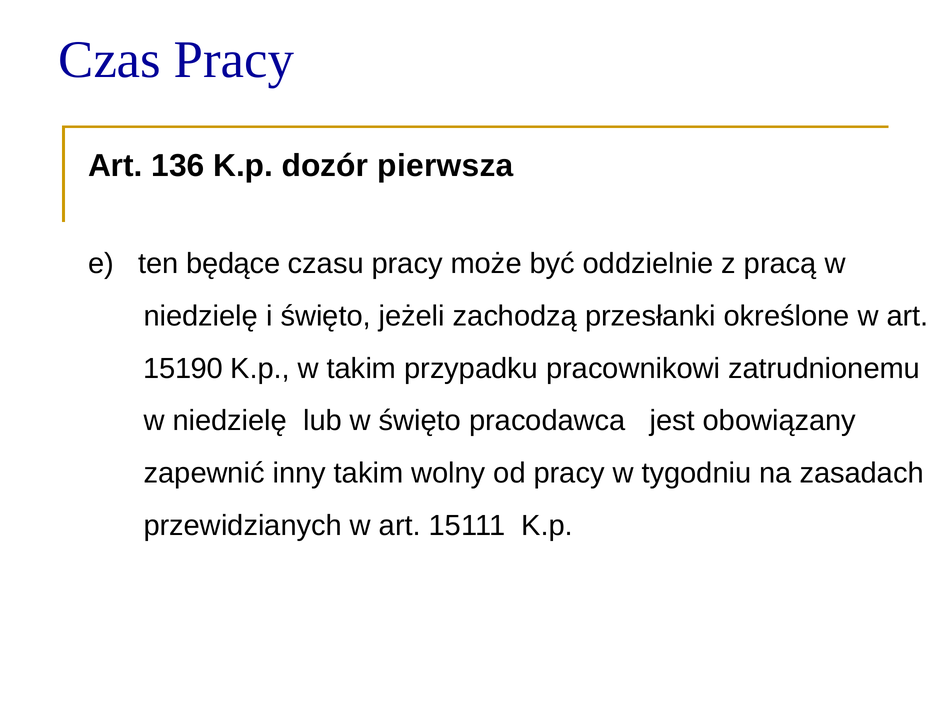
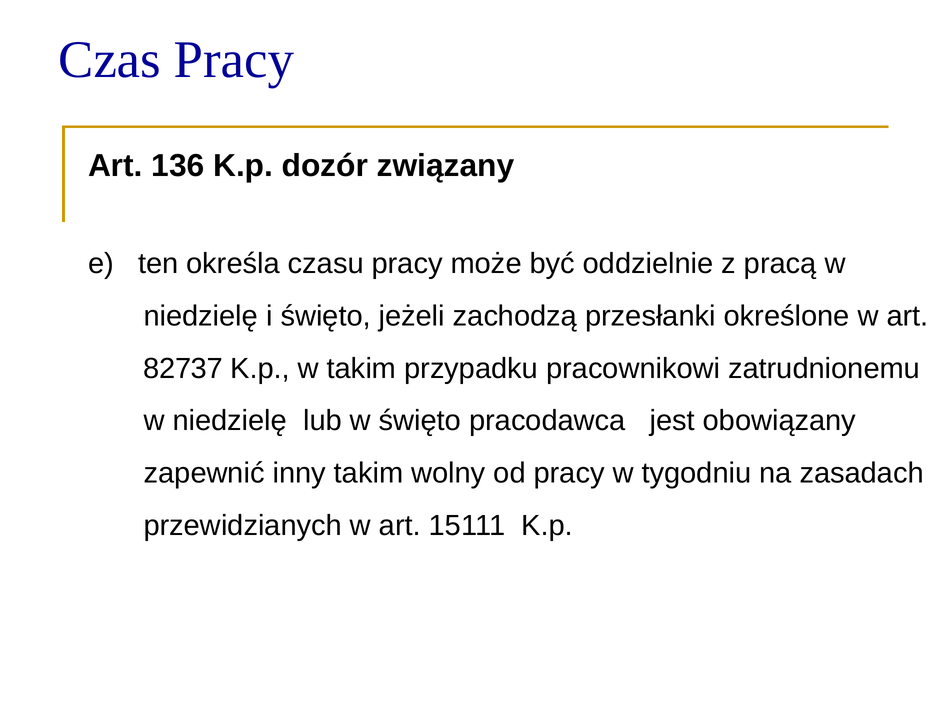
pierwsza: pierwsza -> związany (446, 166)
będące: będące -> określa (233, 264)
15190: 15190 -> 82737 (183, 368)
